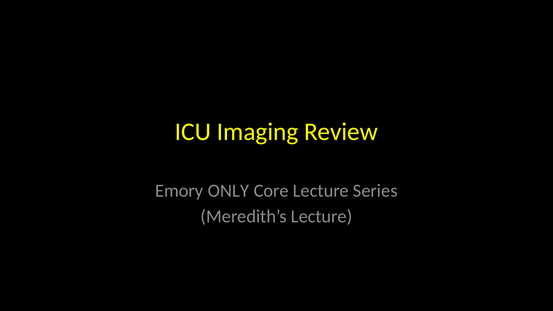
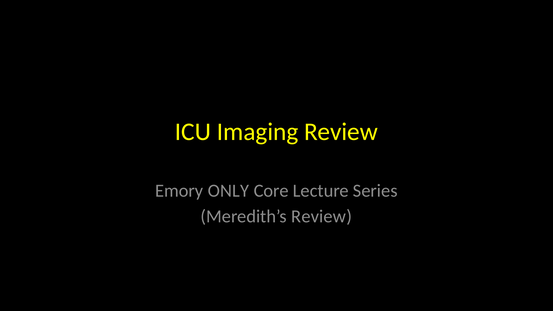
Meredith’s Lecture: Lecture -> Review (322, 217)
